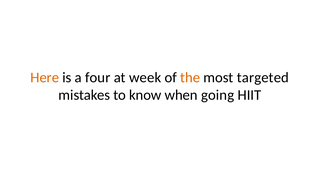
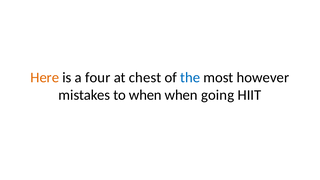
week: week -> chest (145, 77)
the colour: orange -> blue (190, 77)
targeted: targeted -> however (263, 77)
to know: know -> when (145, 95)
